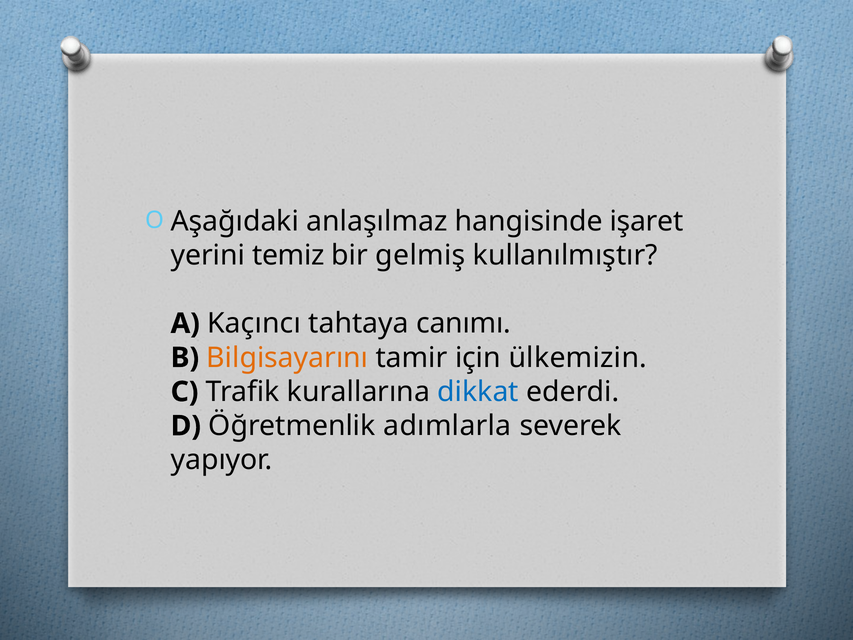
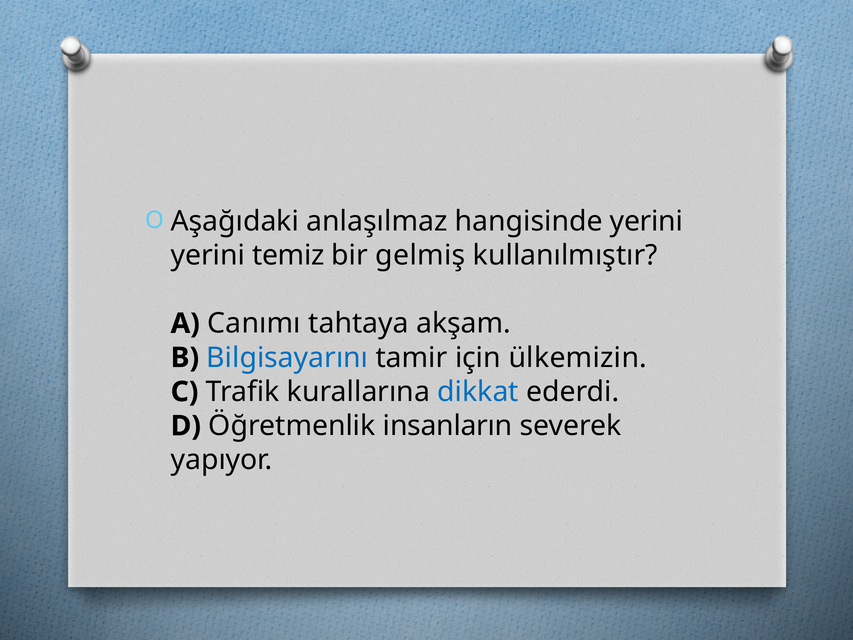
hangisinde işaret: işaret -> yerini (646, 221)
Kaçıncı: Kaçıncı -> Canımı (254, 323)
canımı: canımı -> akşam (463, 323)
Bilgisayarını colour: orange -> blue (287, 358)
adımlarla: adımlarla -> insanların (448, 426)
